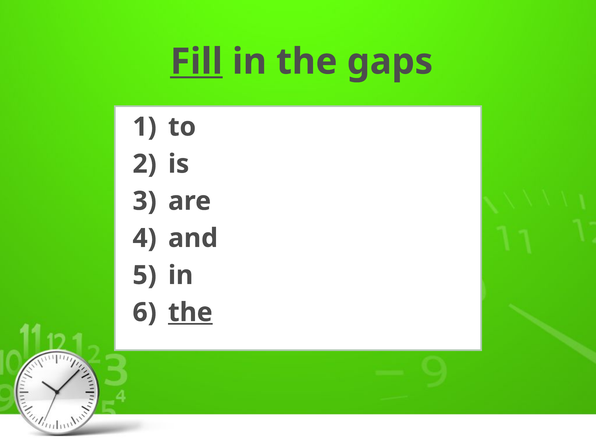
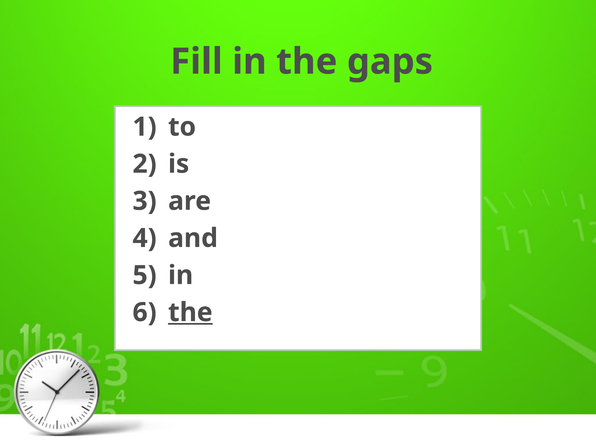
Fill underline: present -> none (196, 62)
